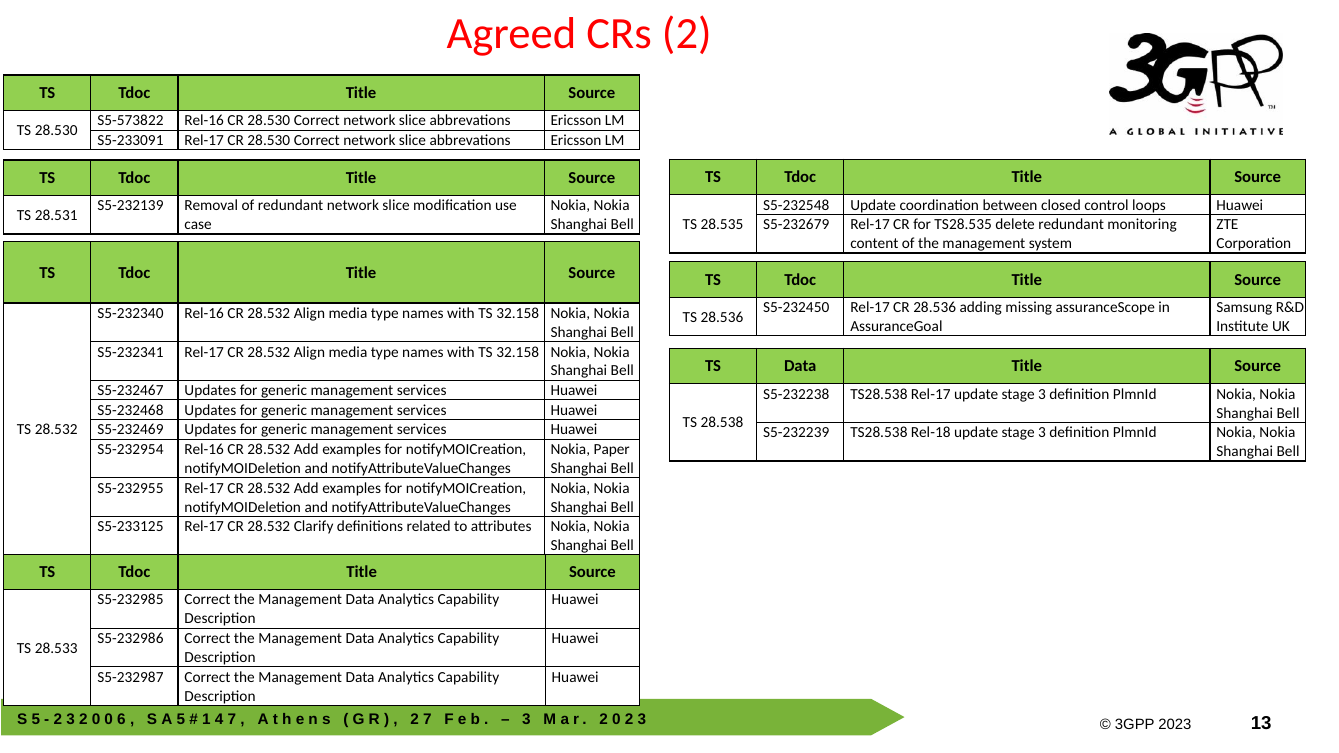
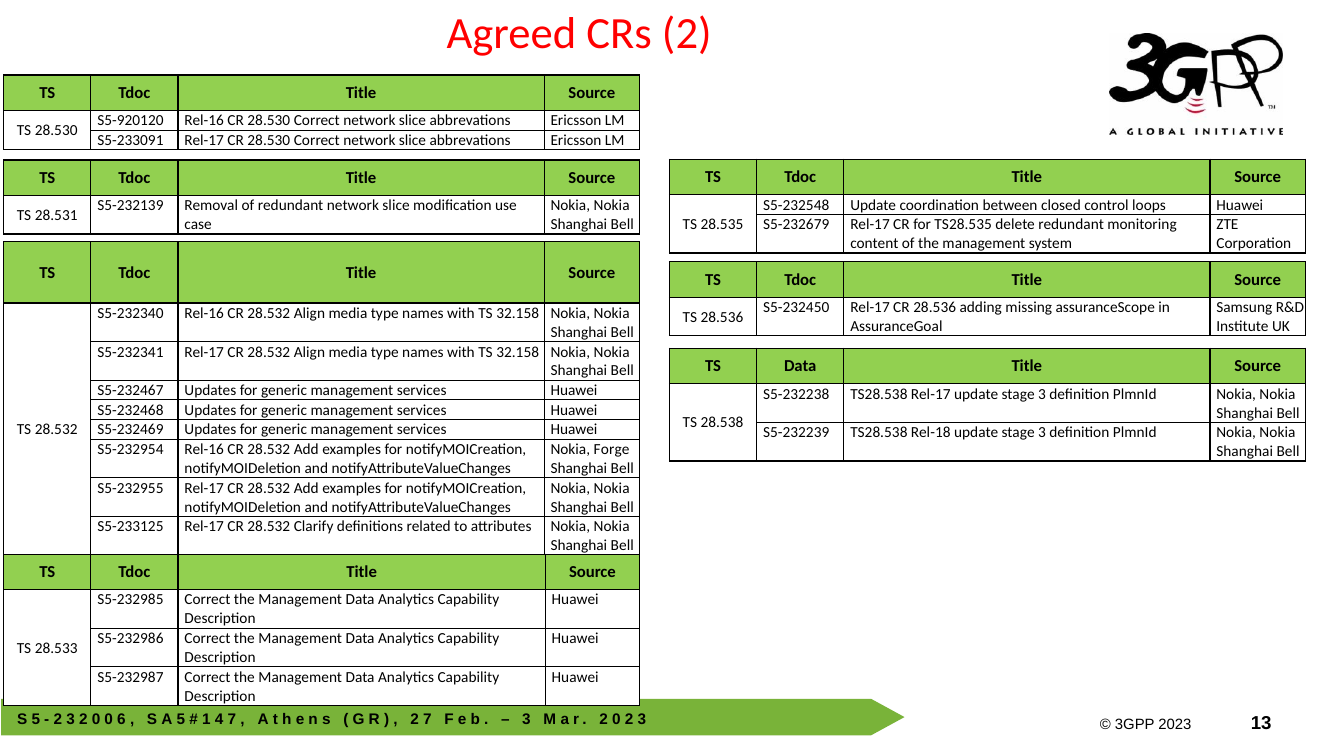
S5-573822: S5-573822 -> S5-920120 (130, 121)
Paper: Paper -> Forge (612, 450)
